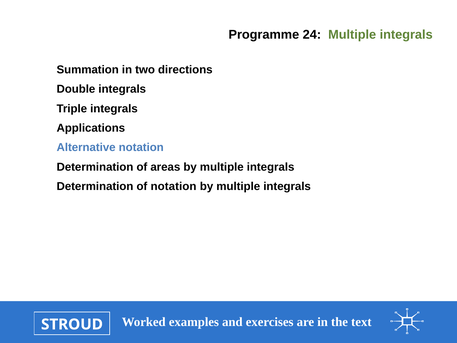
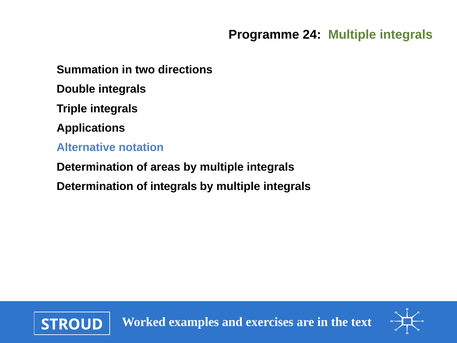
of notation: notation -> integrals (174, 186)
